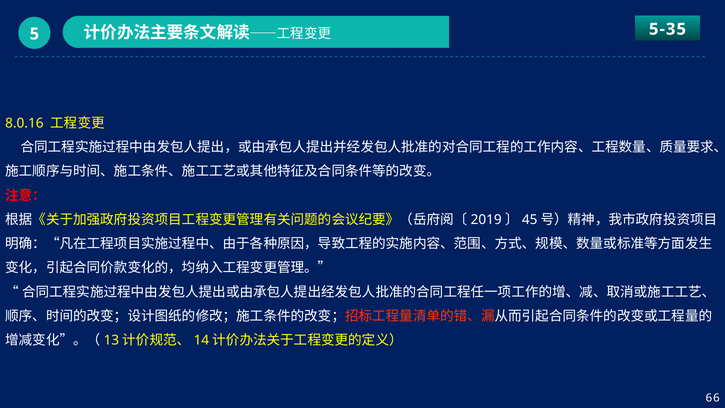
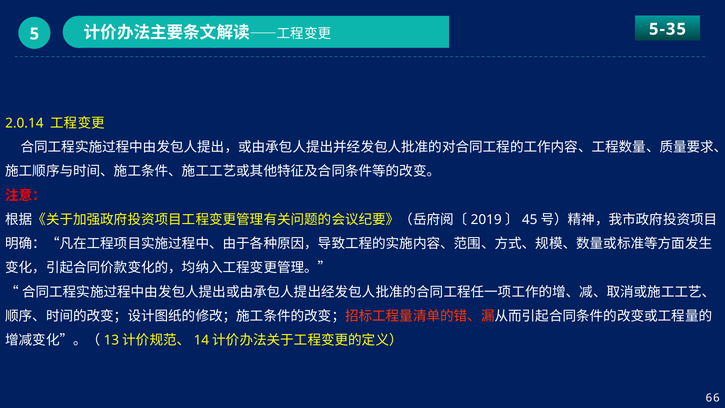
8.0.16: 8.0.16 -> 2.0.14 (24, 123)
